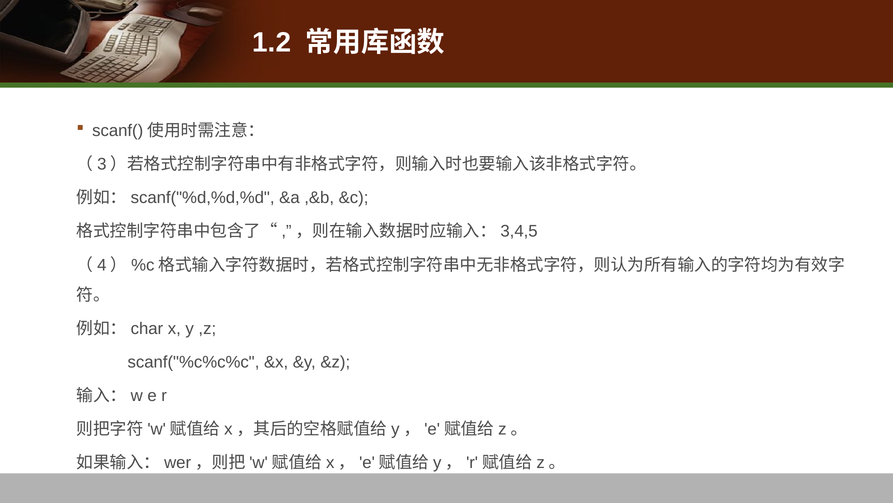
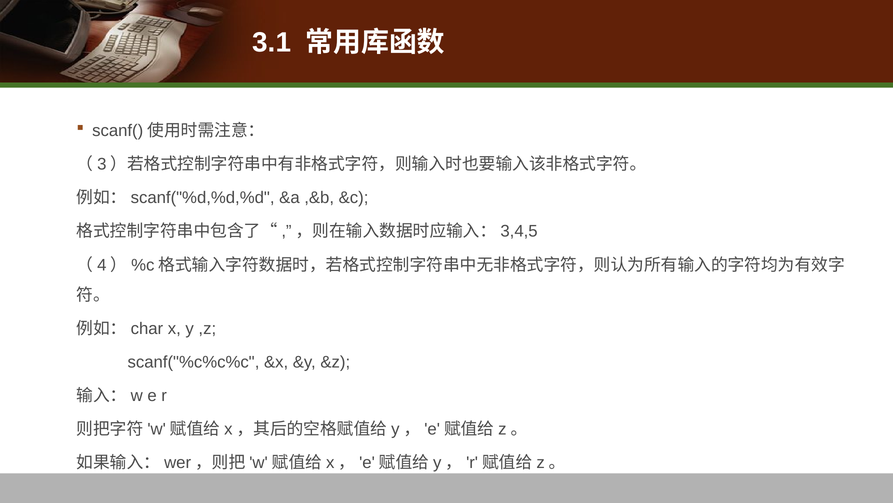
1.2: 1.2 -> 3.1 (272, 43)
